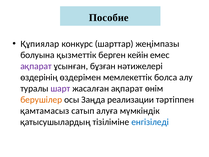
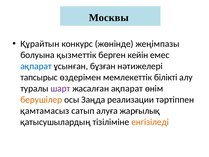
Пособие: Пособие -> Москвы (109, 18)
Құпиялар: Құпиялар -> Құрайтын (40, 44)
шарттар: шарттар -> жөнінде (114, 44)
ақпарат colour: purple -> blue (36, 66)
өздерінің: өздерінің -> тапсырыс (39, 77)
болса: болса -> білікті (166, 77)
мүмкіндік: мүмкіндік -> жарғылық (140, 111)
енгізіледі colour: blue -> orange (150, 122)
